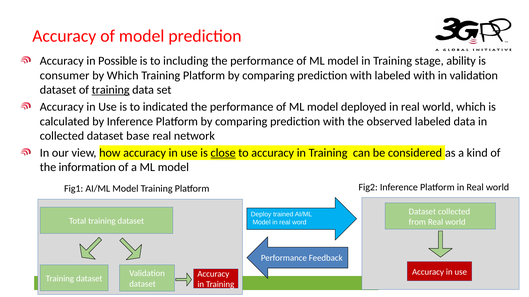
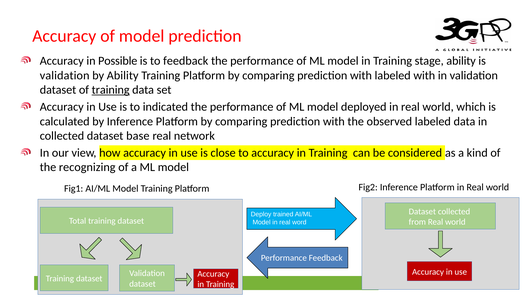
to including: including -> feedback (186, 61)
consumer: consumer -> validation (65, 76)
by Which: Which -> Ability (123, 76)
close underline: present -> none (223, 153)
information: information -> recognizing (87, 168)
